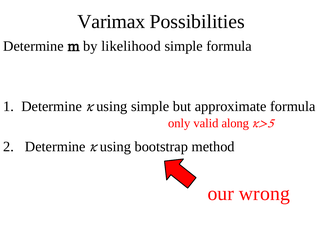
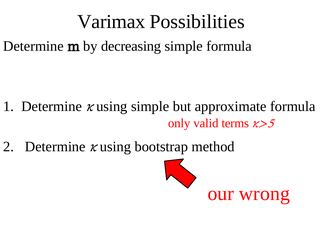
likelihood: likelihood -> decreasing (131, 46)
along: along -> terms (235, 123)
